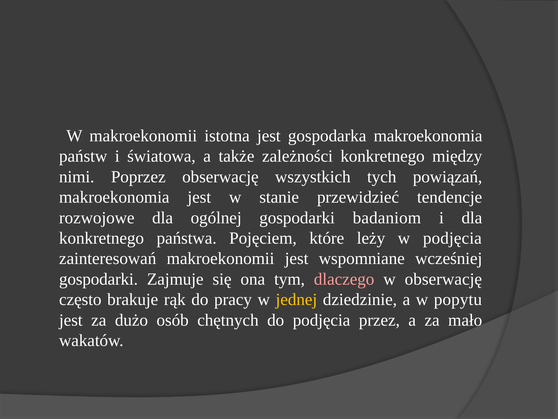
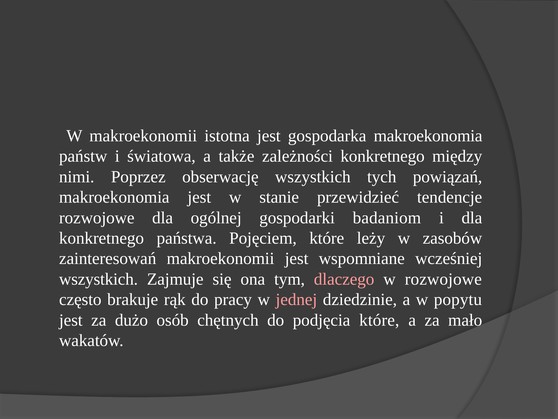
w podjęcia: podjęcia -> zasobów (452, 238)
gospodarki: gospodarki -> wszystkich (98, 279)
w obserwację: obserwację -> rozwojowe (443, 279)
jednej colour: yellow -> pink (296, 299)
podjęcia przez: przez -> które (379, 320)
